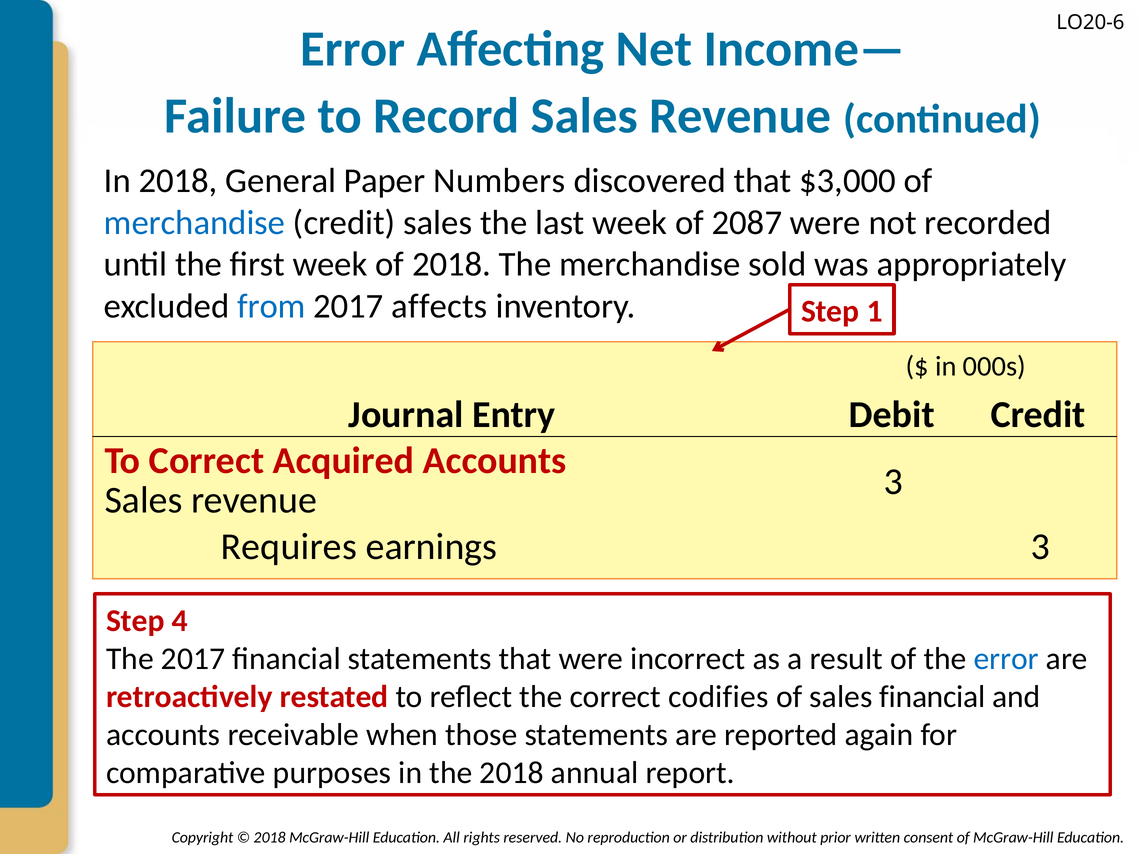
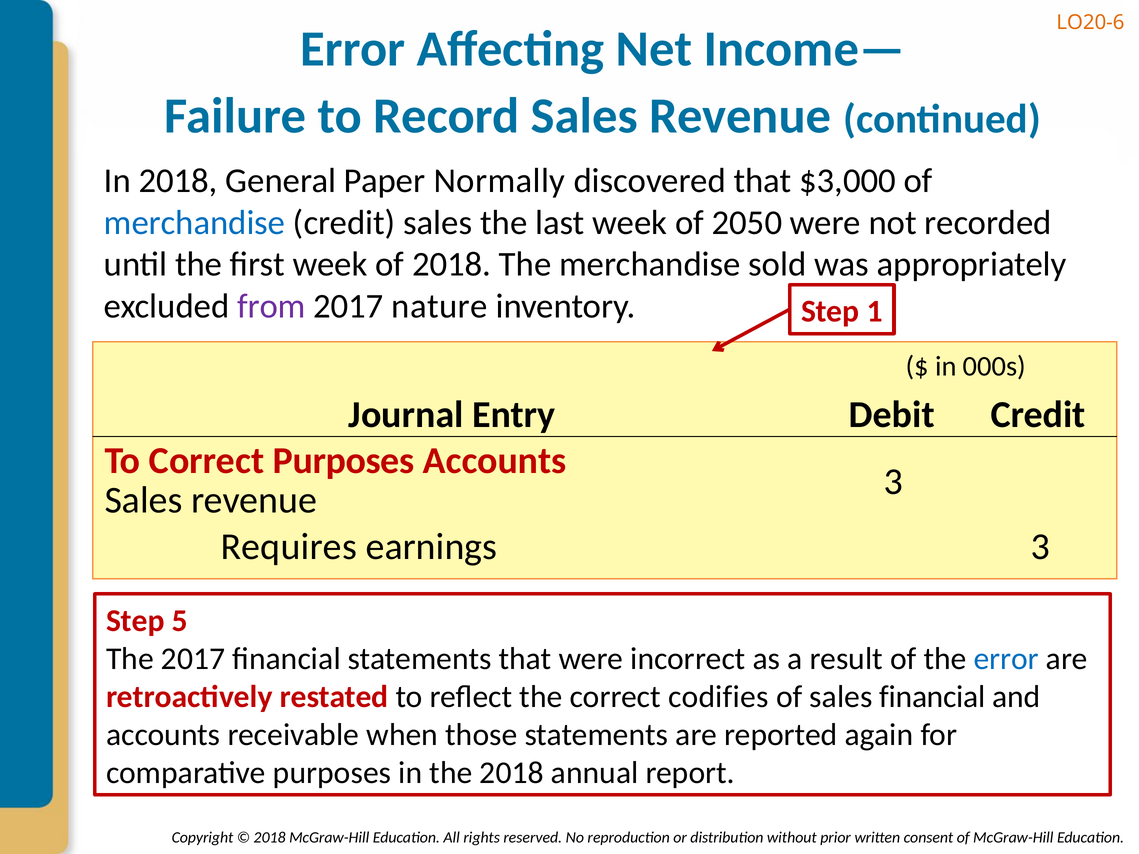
LO20-6 colour: black -> orange (1090, 22)
Numbers: Numbers -> Normally (499, 181)
2087: 2087 -> 2050 (747, 223)
from colour: blue -> purple (271, 306)
affects: affects -> nature (439, 306)
Correct Acquired: Acquired -> Purposes (344, 461)
4: 4 -> 5 (180, 621)
